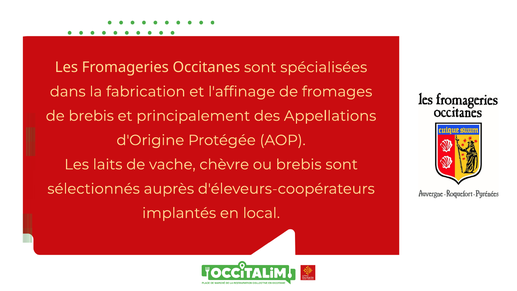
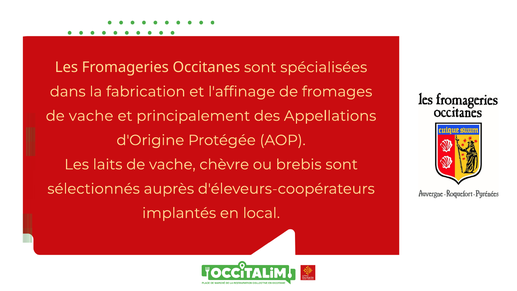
brebis: brebis -> vache (91, 116)
